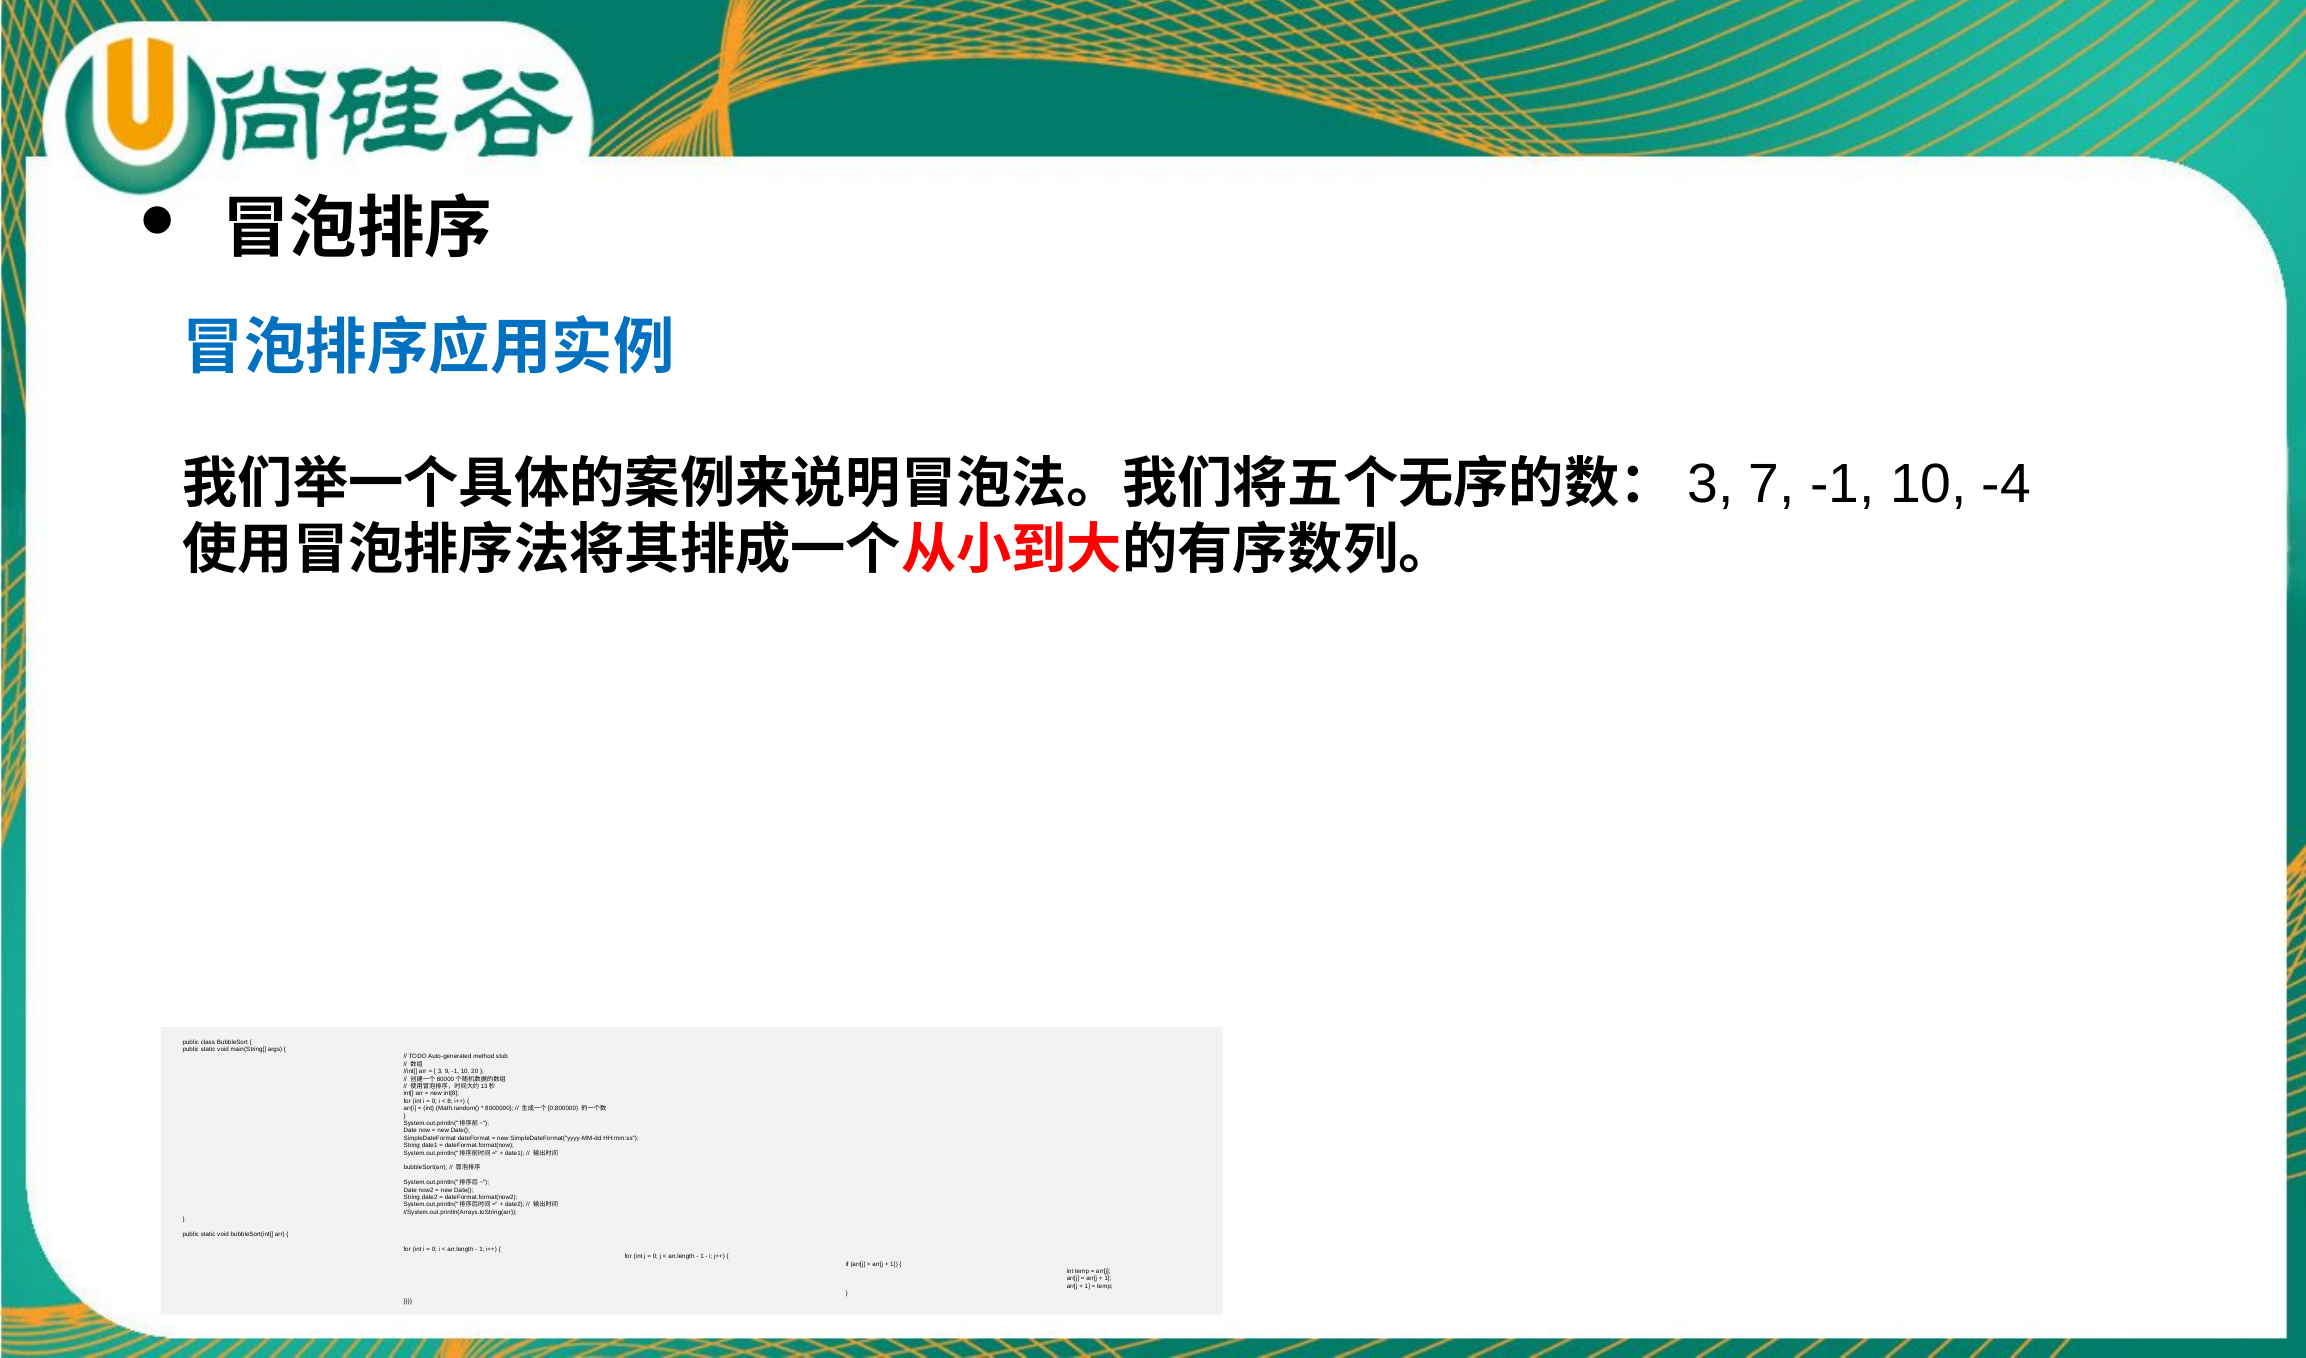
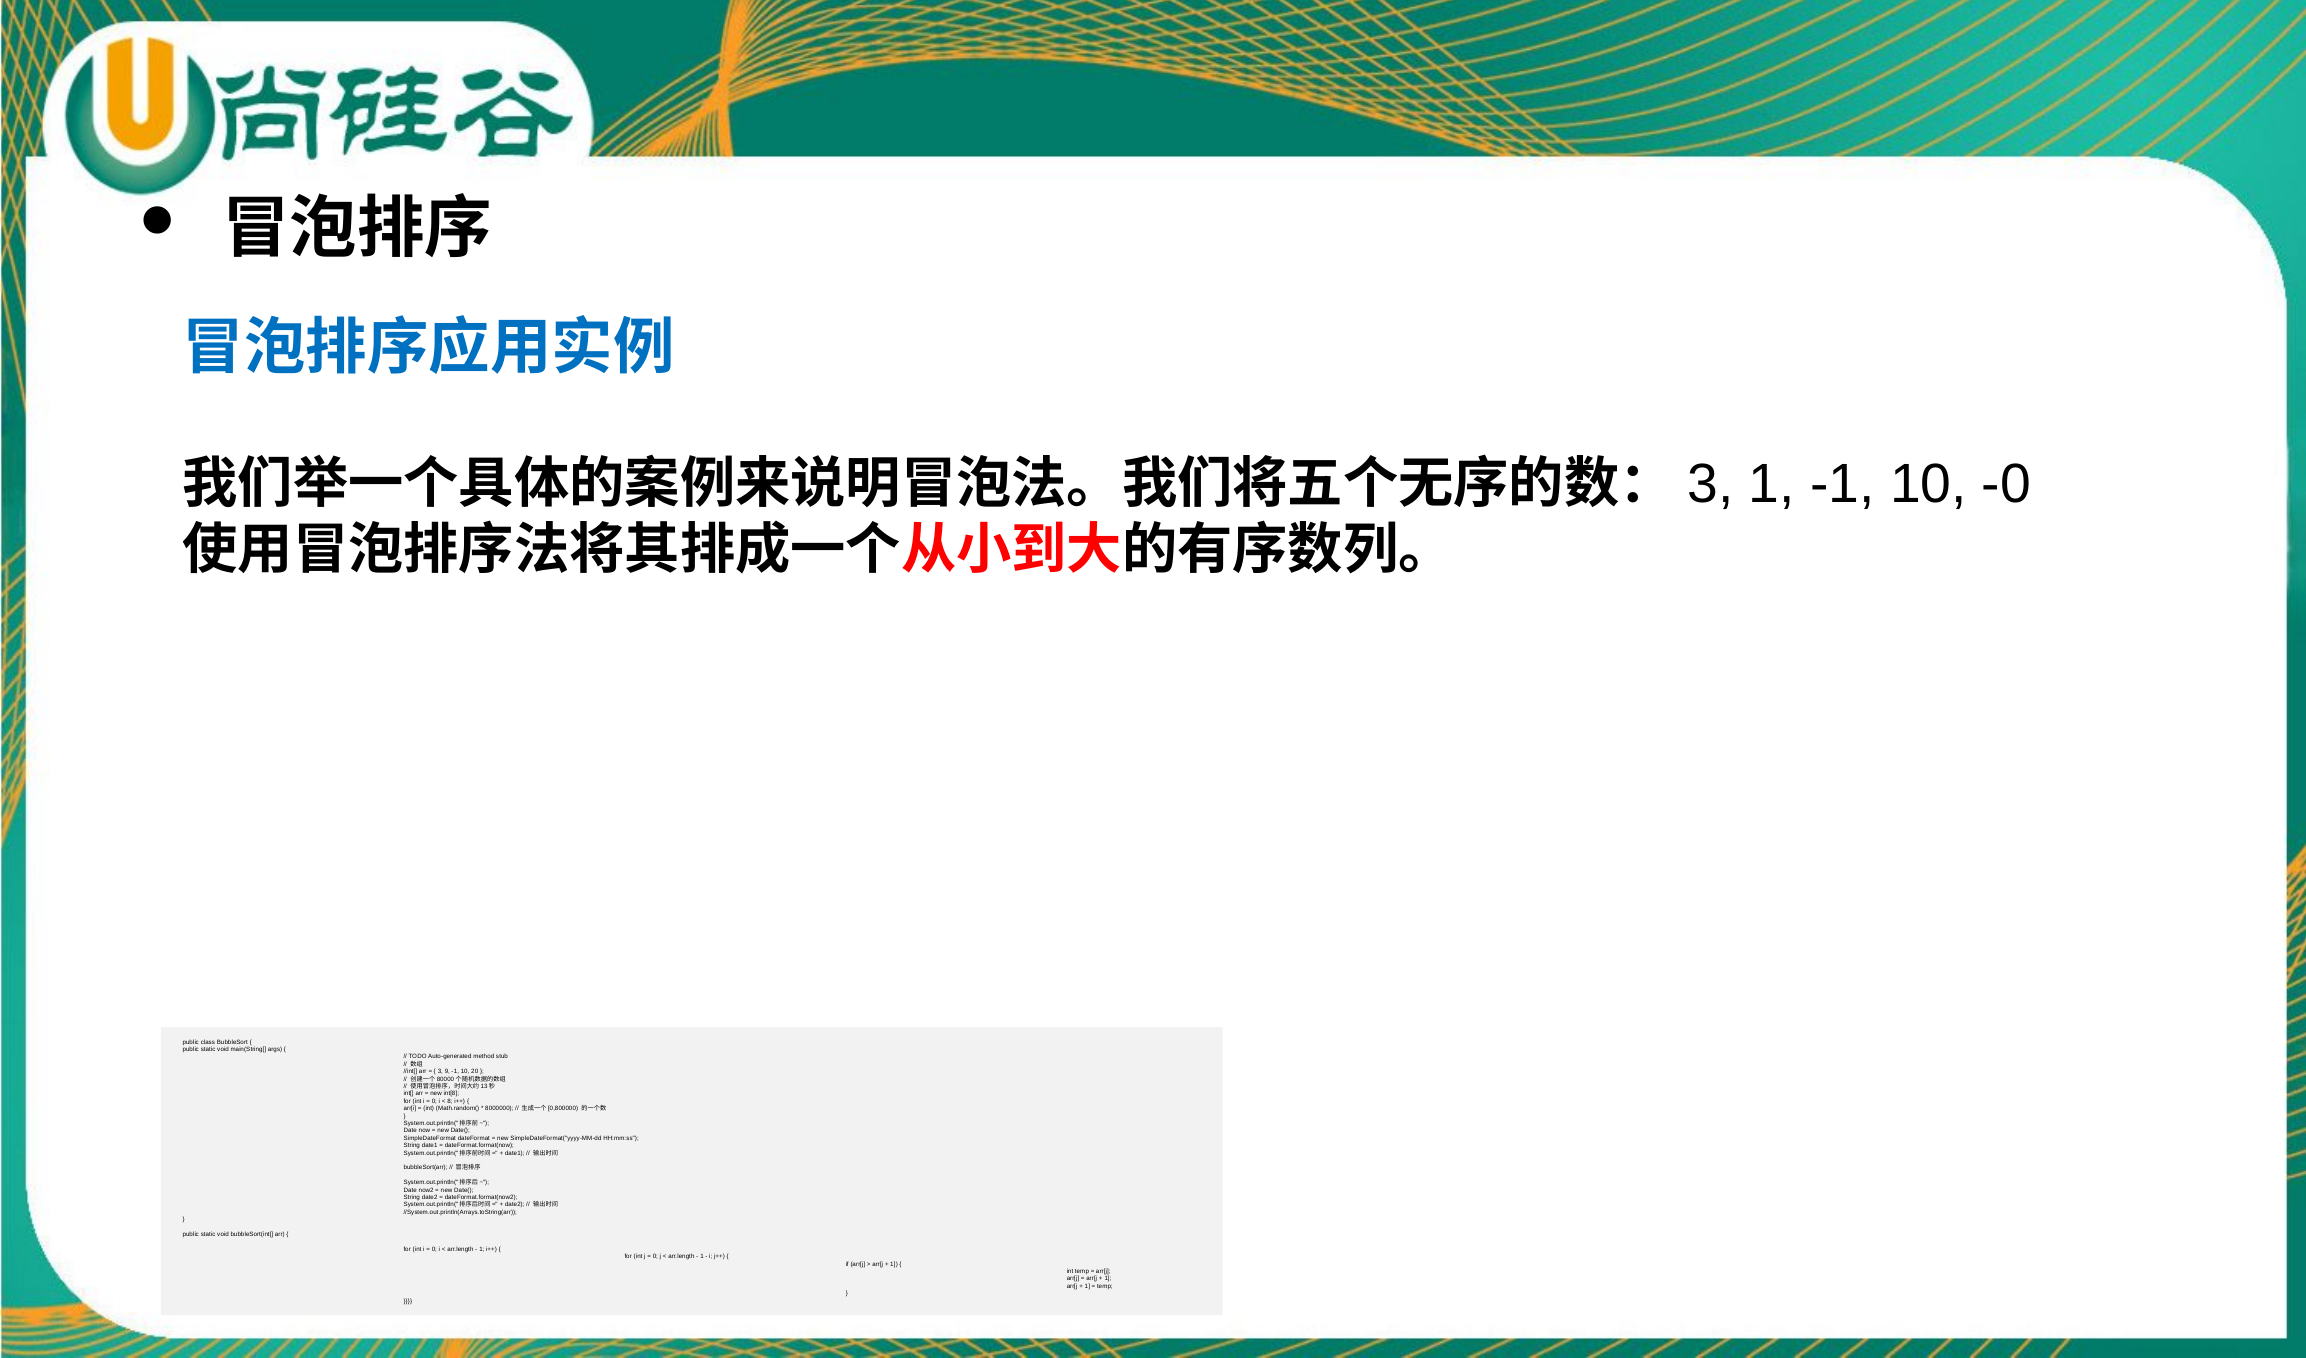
7: 7 -> 1 (1772, 484)
-4: -4 -> -0 (2007, 484)
